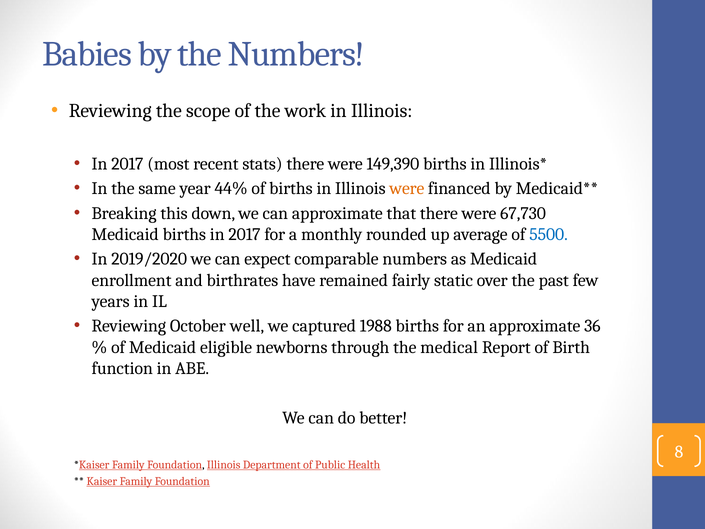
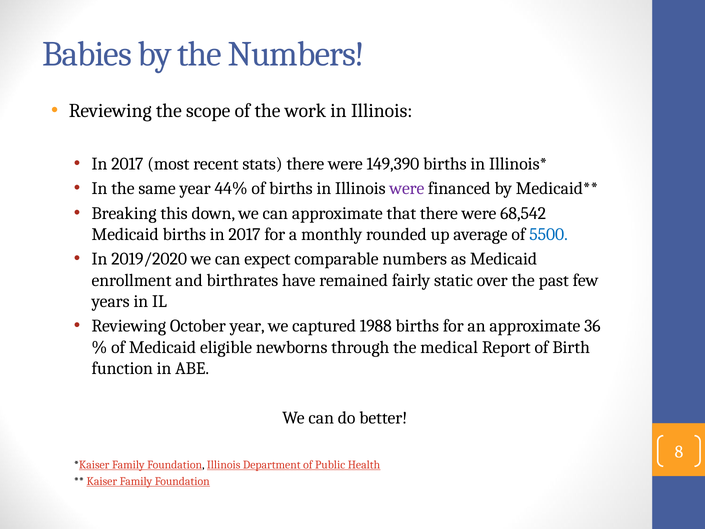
were colour: orange -> purple (407, 188)
67,730: 67,730 -> 68,542 (523, 213)
October well: well -> year (247, 326)
